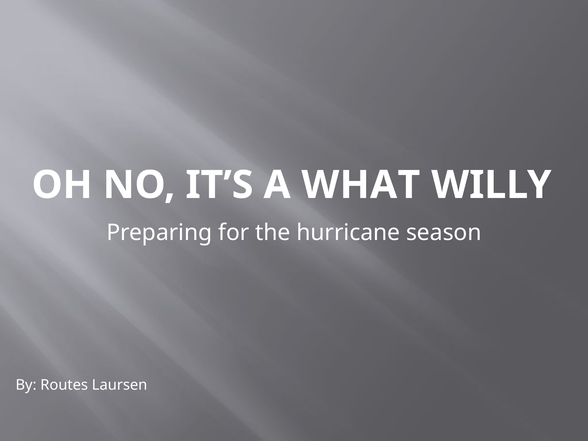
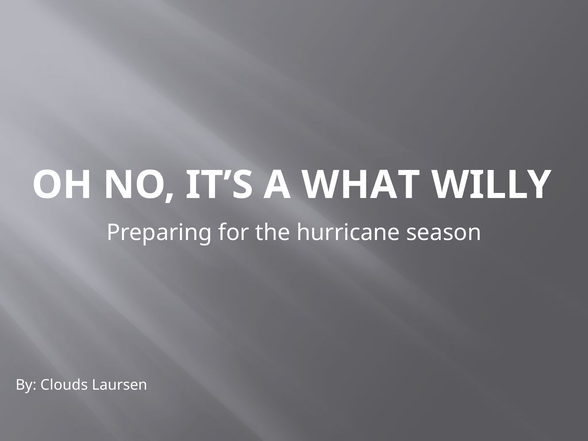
Routes: Routes -> Clouds (64, 385)
